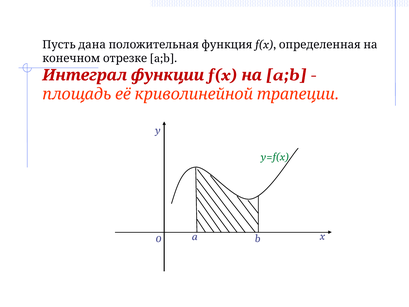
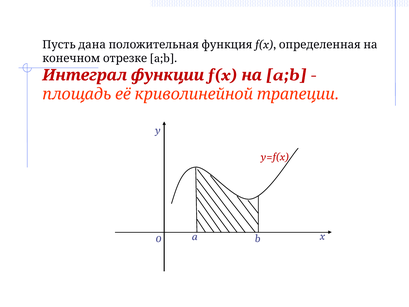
y=f(x colour: green -> red (275, 157)
